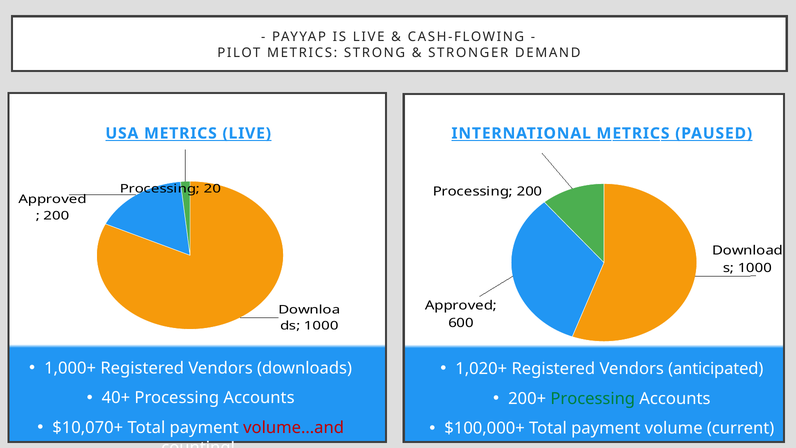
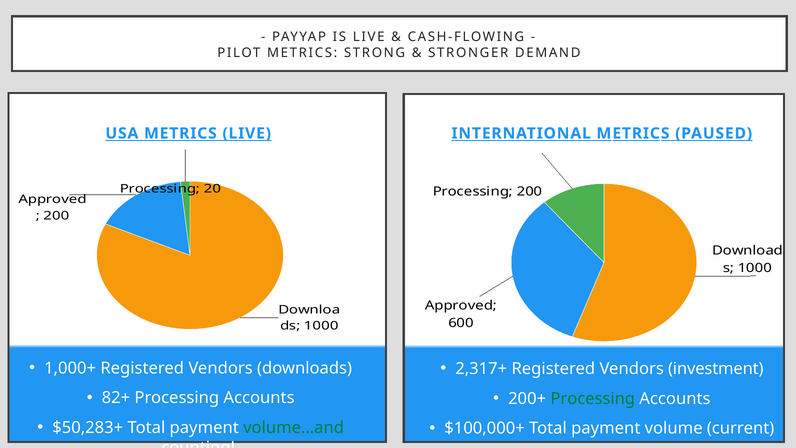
1,020+: 1,020+ -> 2,317+ (481, 369)
anticipated: anticipated -> investment (716, 369)
40+: 40+ -> 82+ (116, 398)
$10,070+: $10,070+ -> $50,283+ (88, 428)
volume…and colour: red -> green (294, 428)
